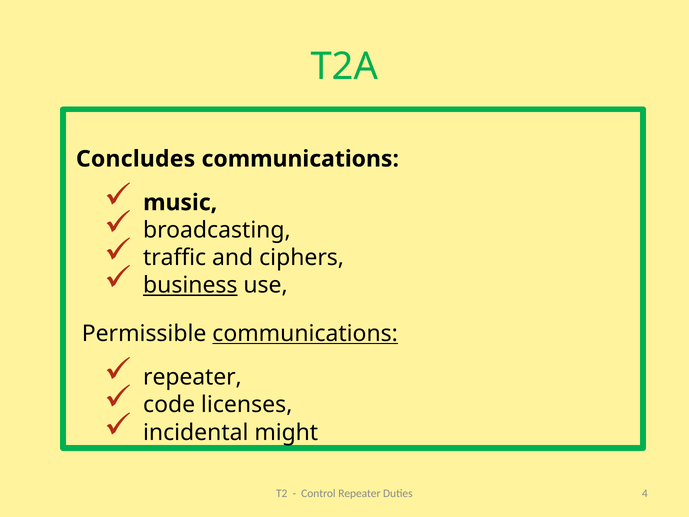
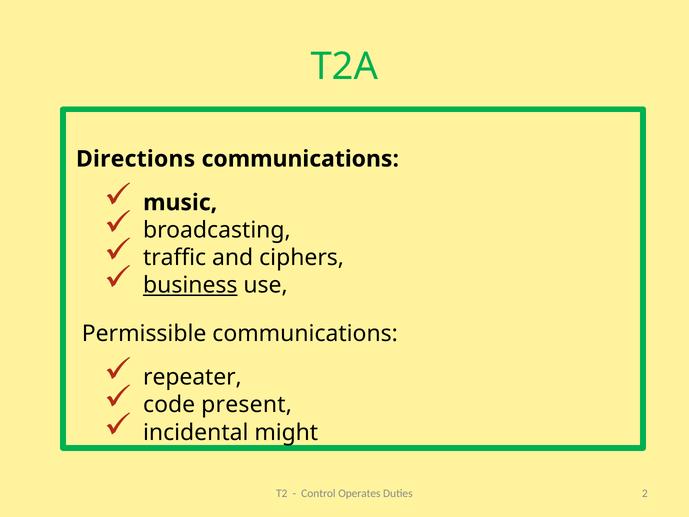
Concludes: Concludes -> Directions (136, 159)
communications underline: present -> none (305, 333)
licenses: licenses -> present (247, 405)
Control Repeater: Repeater -> Operates (359, 493)
4: 4 -> 2 (645, 493)
